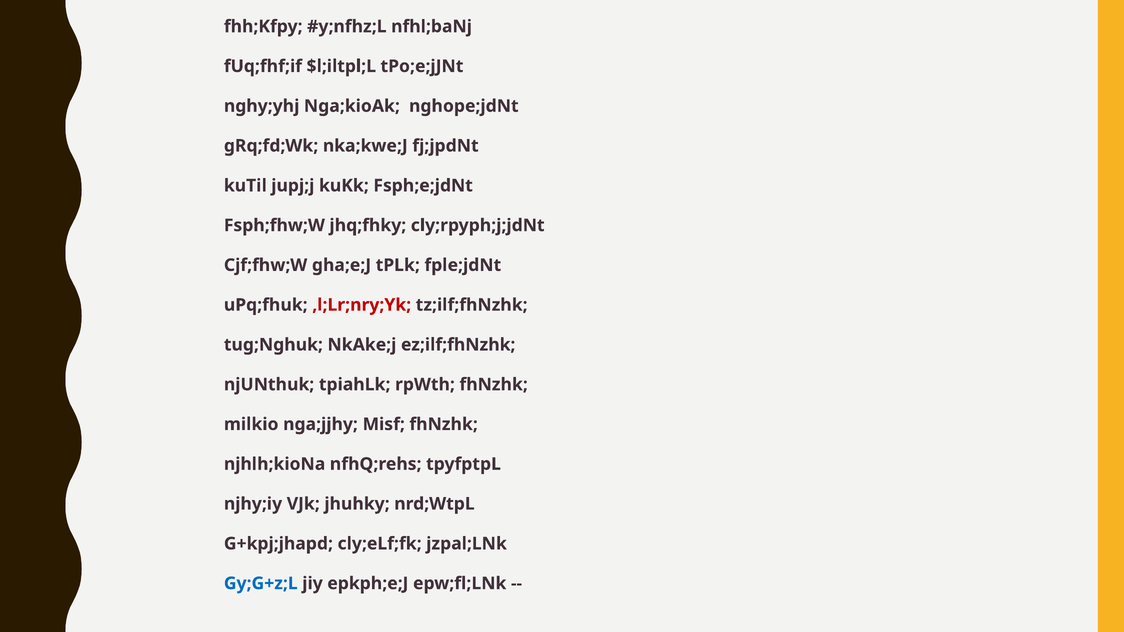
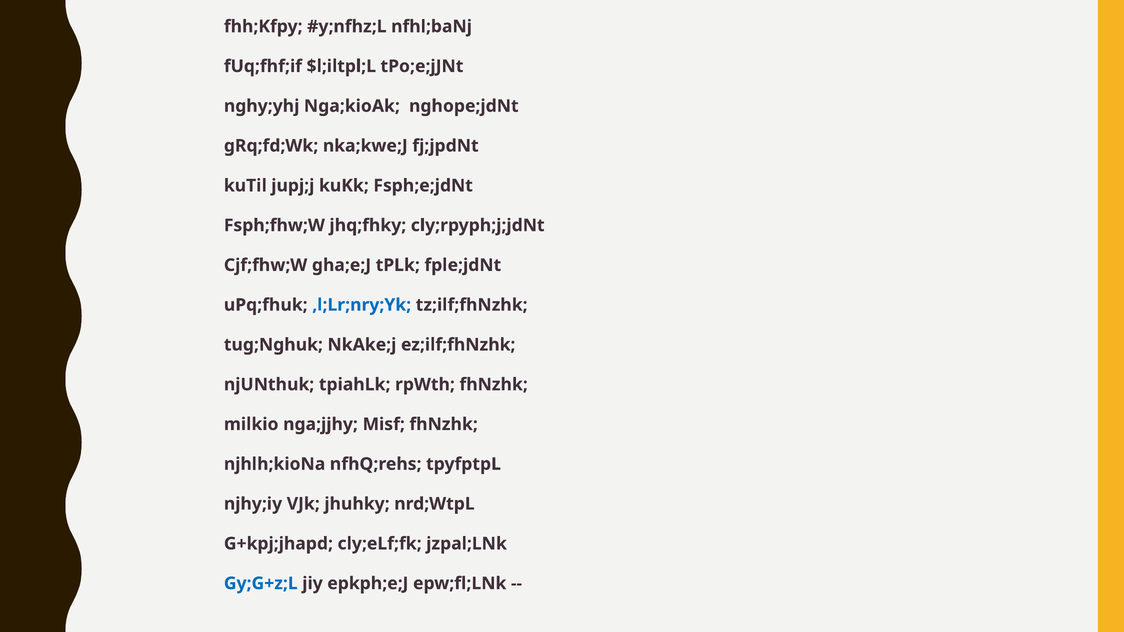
,l;Lr;nry;Yk colour: red -> blue (362, 305)
